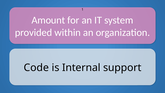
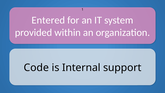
Amount: Amount -> Entered (48, 20)
